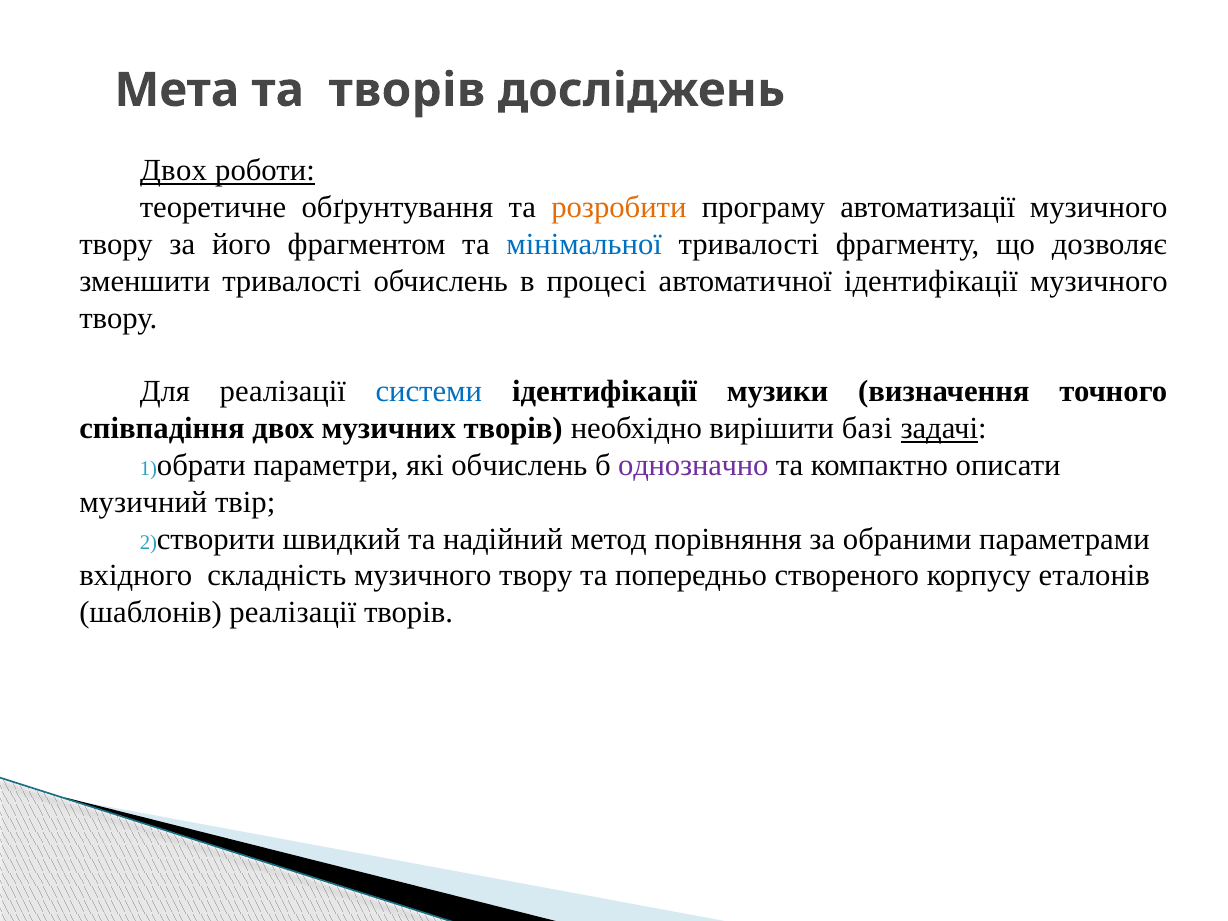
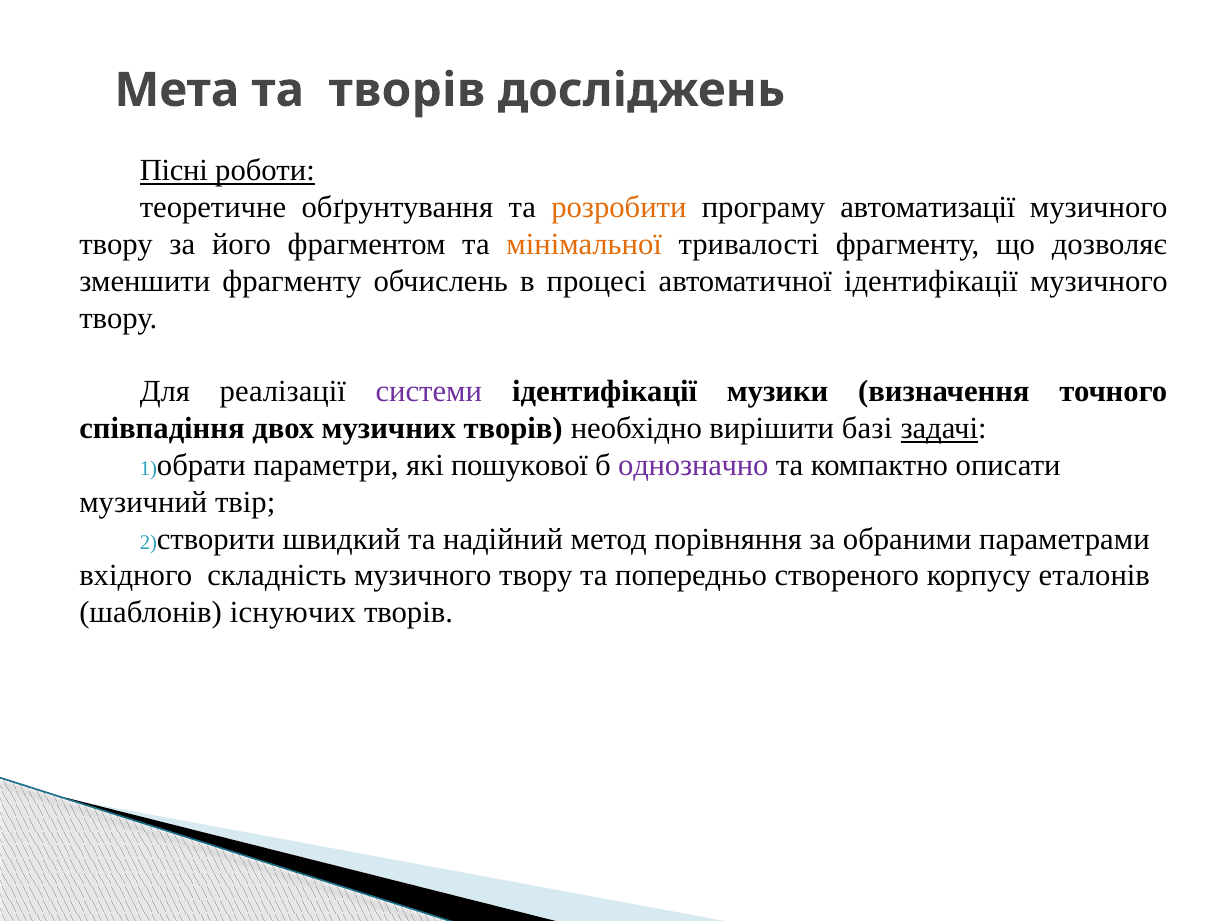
Двох: Двох -> Пісні (174, 171)
мінімальної colour: blue -> orange (584, 244)
зменшити тривалості: тривалості -> фрагменту (292, 281)
системи colour: blue -> purple (429, 392)
які обчислень: обчислень -> пошукової (519, 465)
шаблонів реалізації: реалізації -> існуючих (293, 613)
